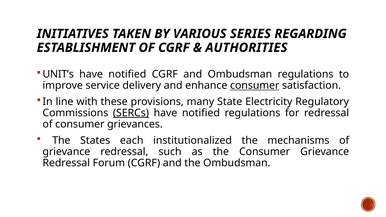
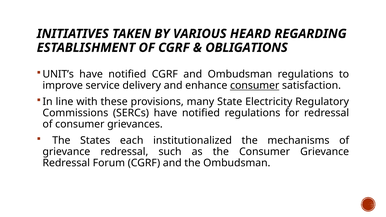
SERIES: SERIES -> HEARD (250, 34)
AUTHORITIES: AUTHORITIES -> OBLIGATIONS (247, 48)
SERCs underline: present -> none (131, 113)
